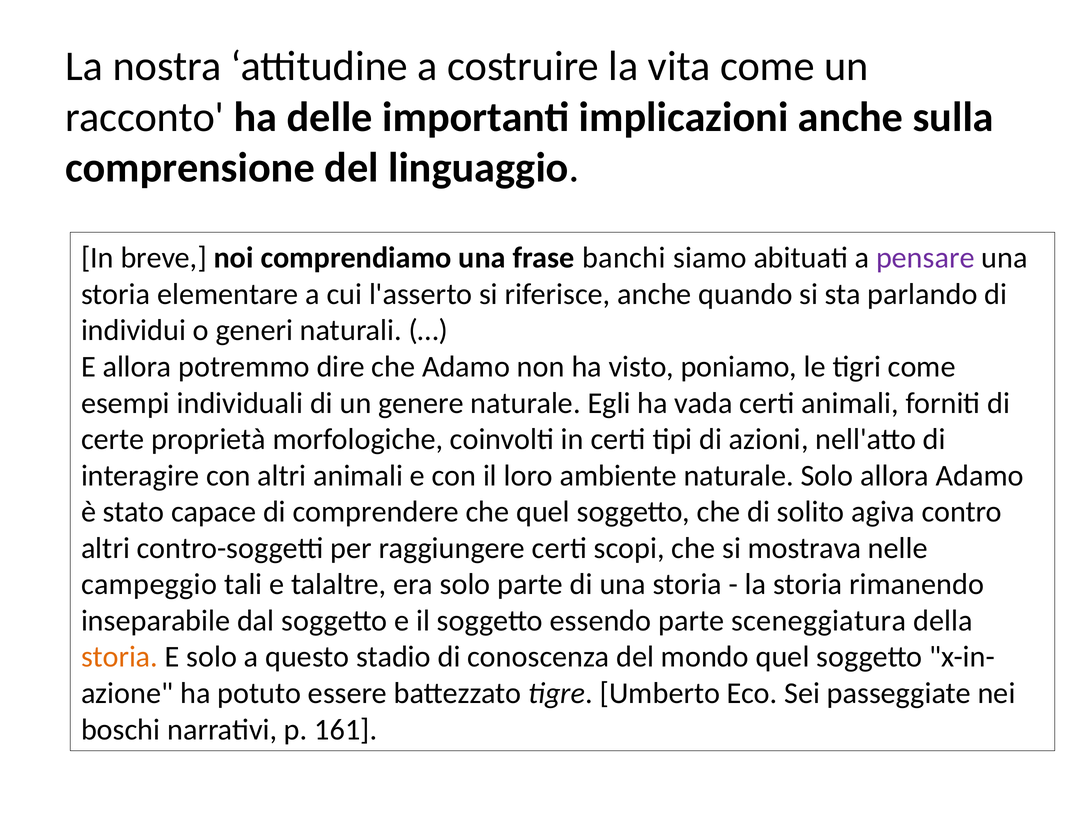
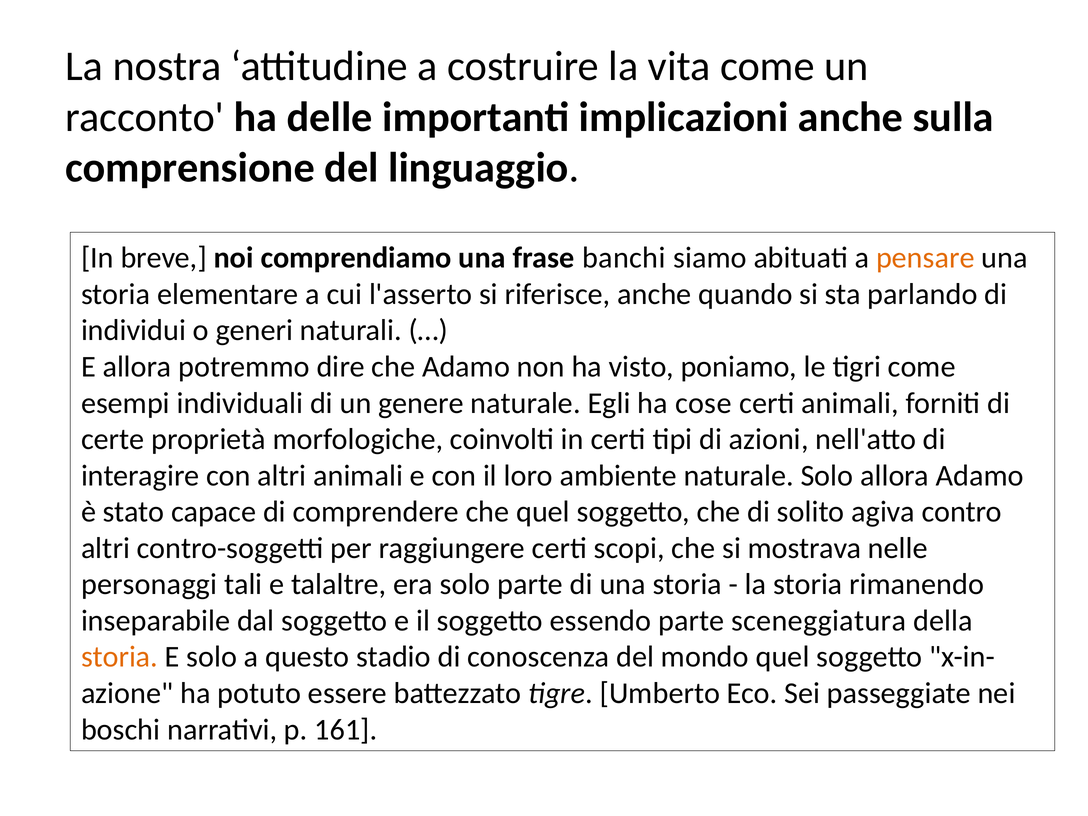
pensare colour: purple -> orange (925, 258)
vada: vada -> cose (703, 403)
campeggio: campeggio -> personaggi (149, 584)
